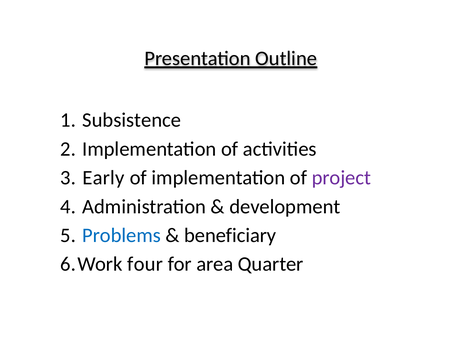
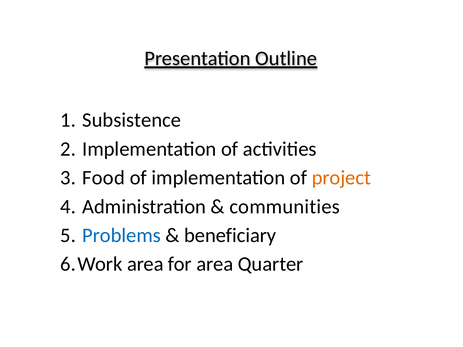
Early: Early -> Food (104, 178)
project colour: purple -> orange (341, 178)
development: development -> communities (285, 207)
four: four -> area (145, 264)
